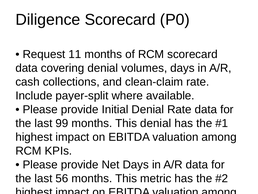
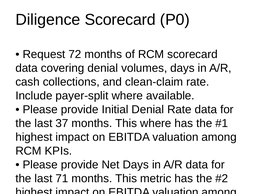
11: 11 -> 72 (75, 54)
99: 99 -> 37 (62, 123)
This denial: denial -> where (156, 123)
56: 56 -> 71 (62, 178)
